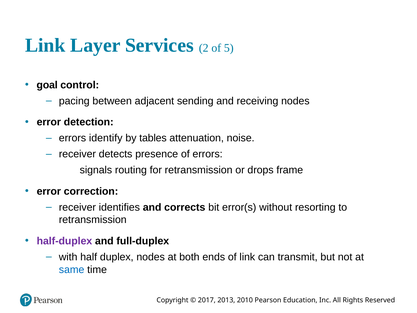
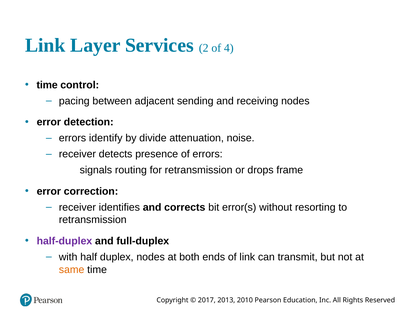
5: 5 -> 4 (229, 48)
goal: goal -> time (47, 85)
tables: tables -> divide (153, 138)
same colour: blue -> orange (72, 269)
